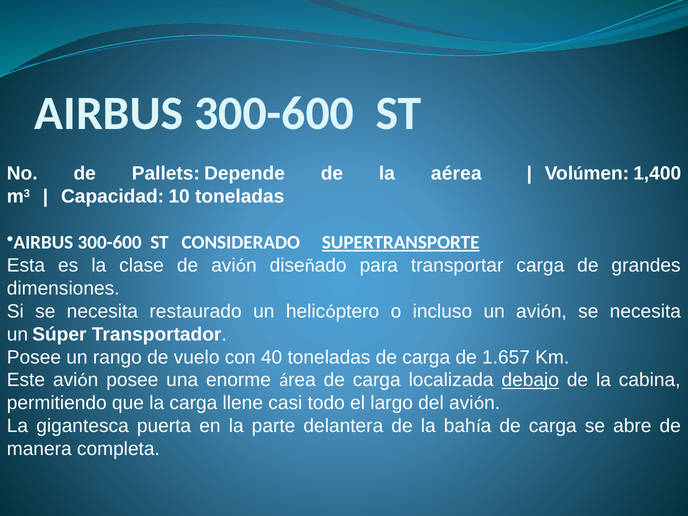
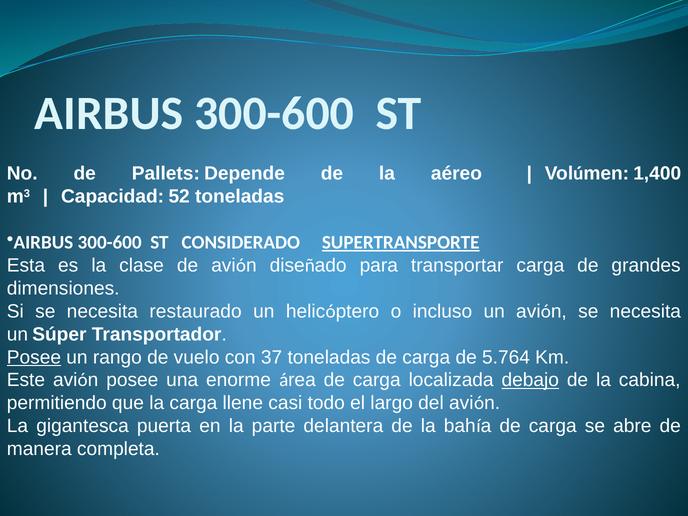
aérea: aérea -> aéreo (456, 174)
10: 10 -> 52 (179, 197)
Posee underline: none -> present (34, 357)
40: 40 -> 37 (272, 357)
1.657: 1.657 -> 5.764 (506, 357)
